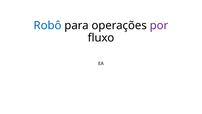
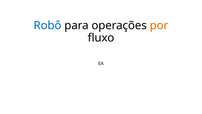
por colour: purple -> orange (159, 25)
